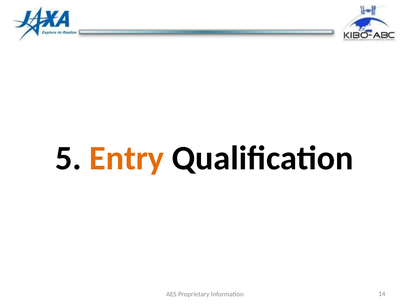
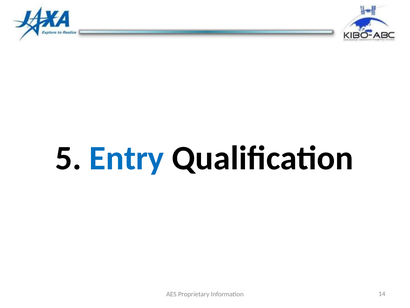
Entry colour: orange -> blue (127, 158)
